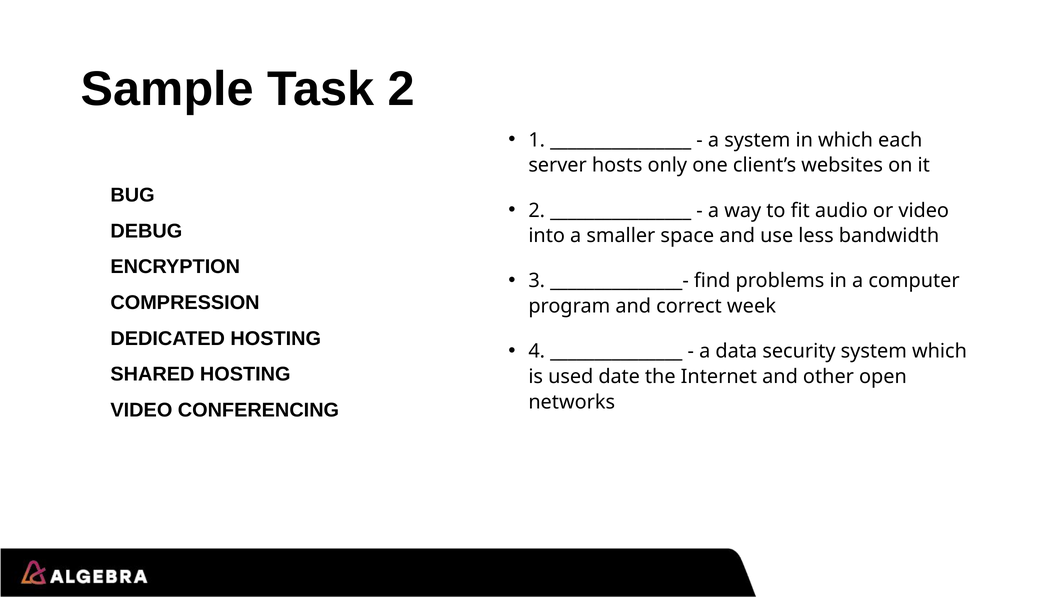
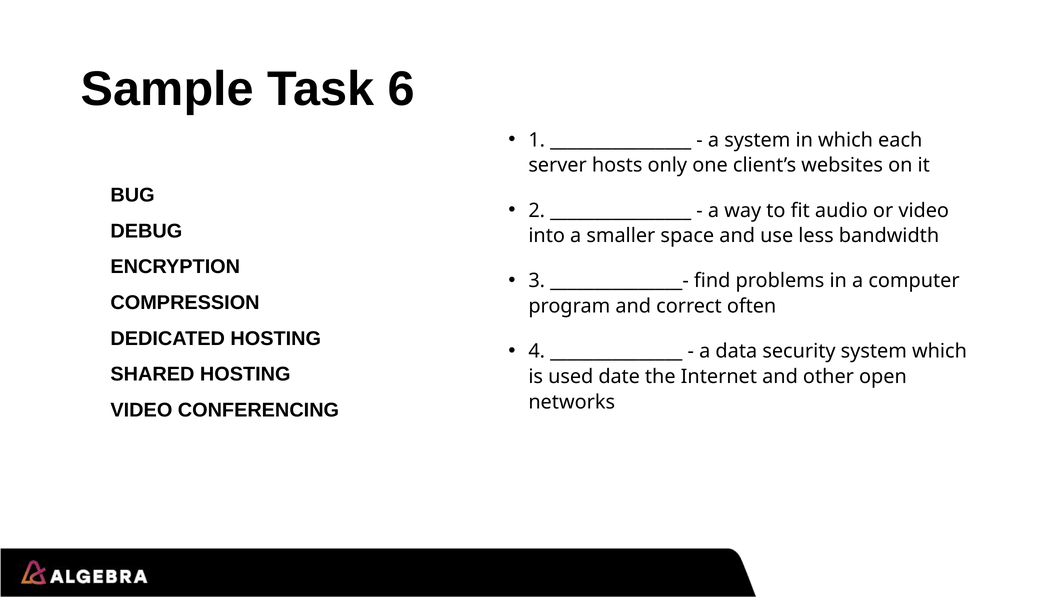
Task 2: 2 -> 6 (401, 89)
week: week -> often (752, 306)
